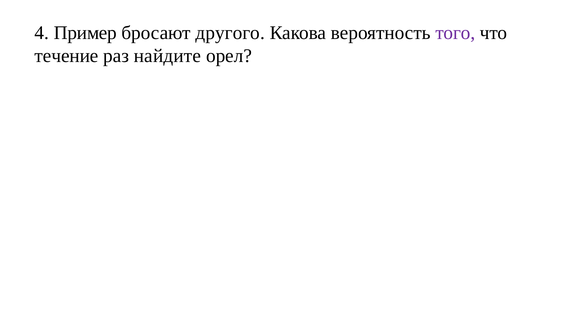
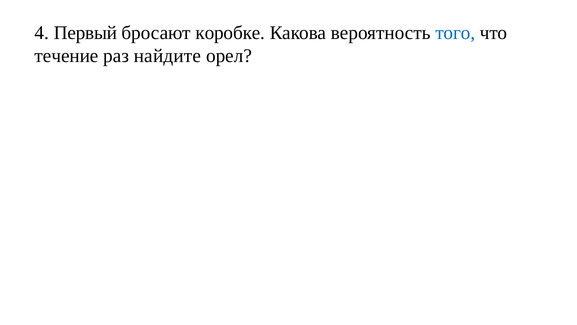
Пример: Пример -> Первый (85, 33)
другого: другого -> коробке (230, 33)
того colour: purple -> blue (455, 33)
